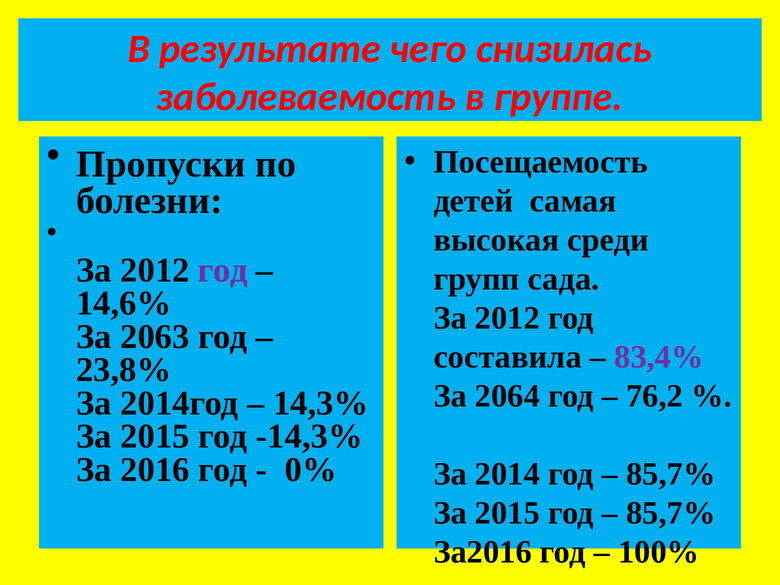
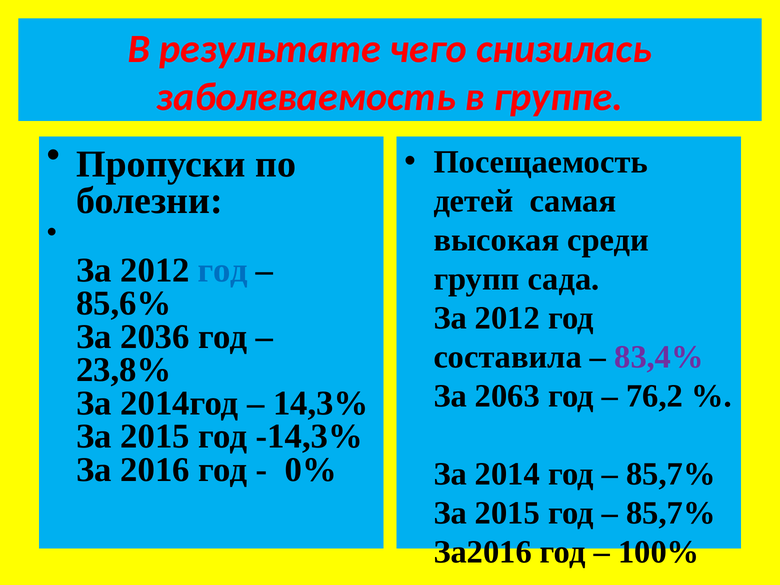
год colour: purple -> blue (223, 270)
14,6%: 14,6% -> 85,6% (124, 303)
2063: 2063 -> 2036 (155, 337)
2064: 2064 -> 2063 (507, 396)
